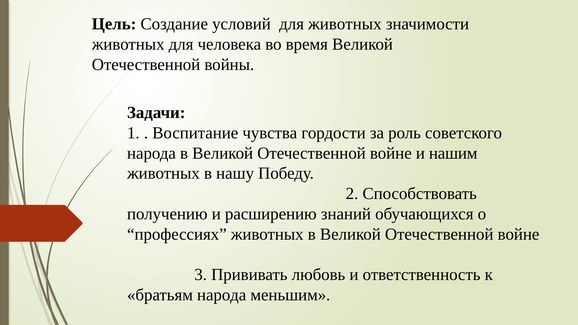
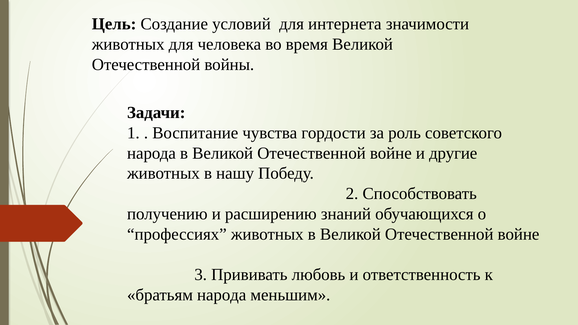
для животных: животных -> интернета (345, 24)
нашим: нашим -> другие (453, 153)
